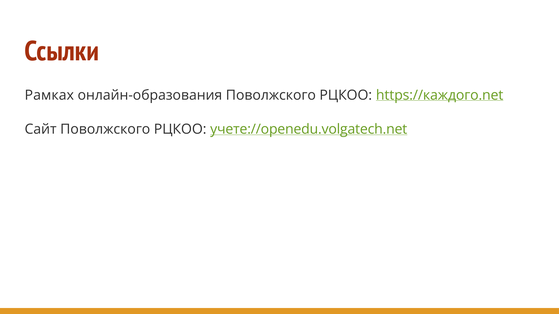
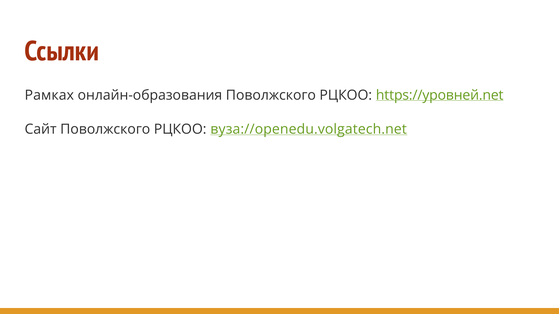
https://каждого.net: https://каждого.net -> https://уровней.net (440, 95)
учете://openedu.volgatech.net: учете://openedu.volgatech.net -> вуза://openedu.volgatech.net (309, 129)
